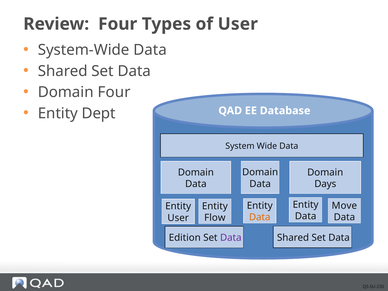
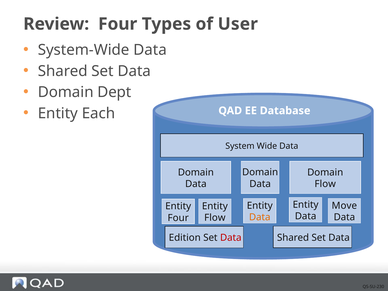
Domain Four: Four -> Dept (114, 92)
Dept: Dept -> Each (99, 113)
Days: Days -> Flow (325, 184)
User: User -> Four (178, 218)
Data colour: purple -> red (231, 238)
